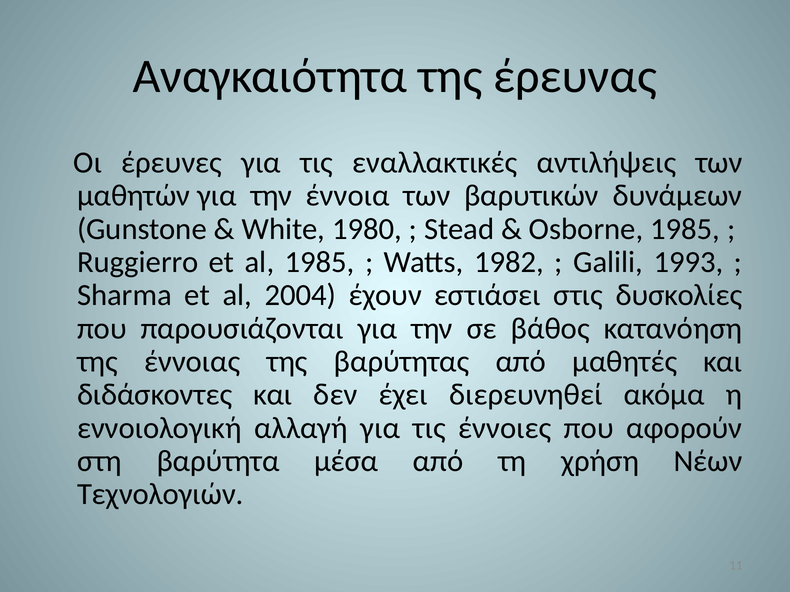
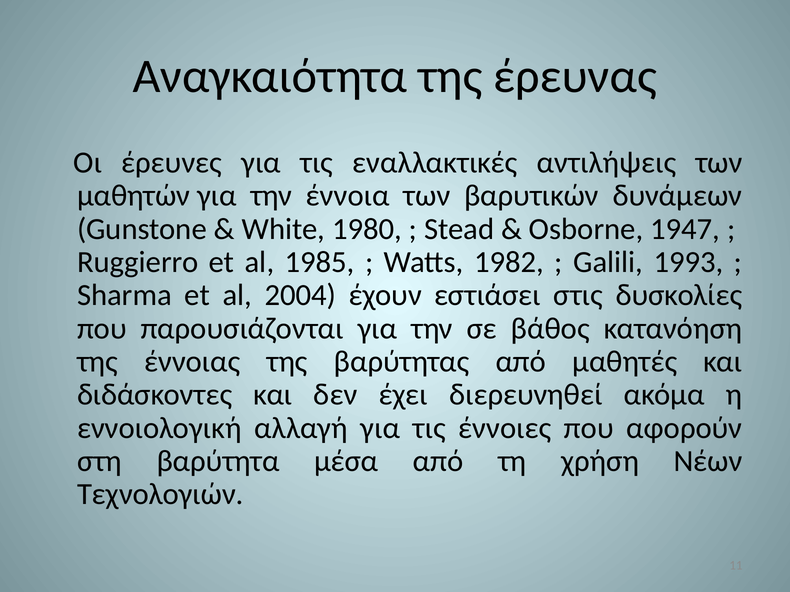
Osborne 1985: 1985 -> 1947 (685, 229)
